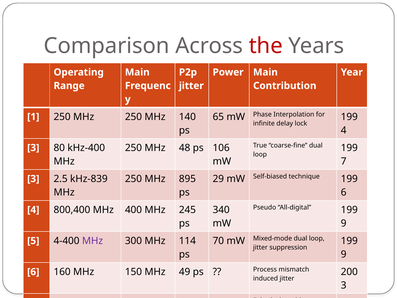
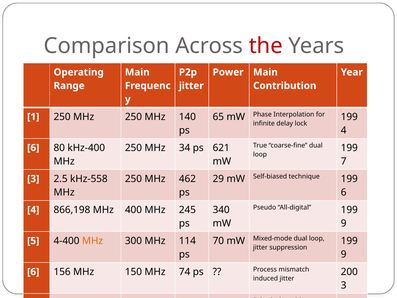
48: 48 -> 34 (185, 148)
106: 106 -> 621 (221, 148)
3: 3 -> 6 (33, 148)
895: 895 -> 462 (187, 179)
kHz-839: kHz-839 -> kHz-558 (89, 179)
800,400: 800,400 -> 866,198 (72, 210)
MHz colour: purple -> orange (93, 241)
160: 160 -> 156 (62, 272)
49: 49 -> 74 (185, 272)
